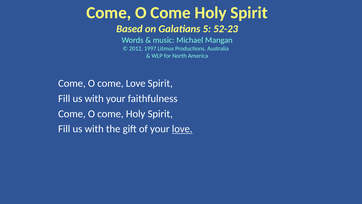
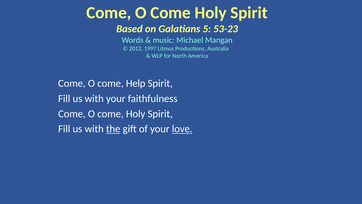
52-23: 52-23 -> 53-23 (226, 29)
come Love: Love -> Help (136, 83)
the underline: none -> present (113, 129)
